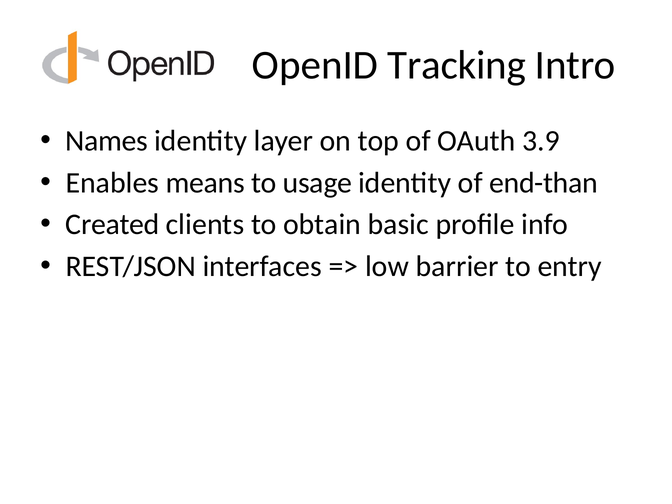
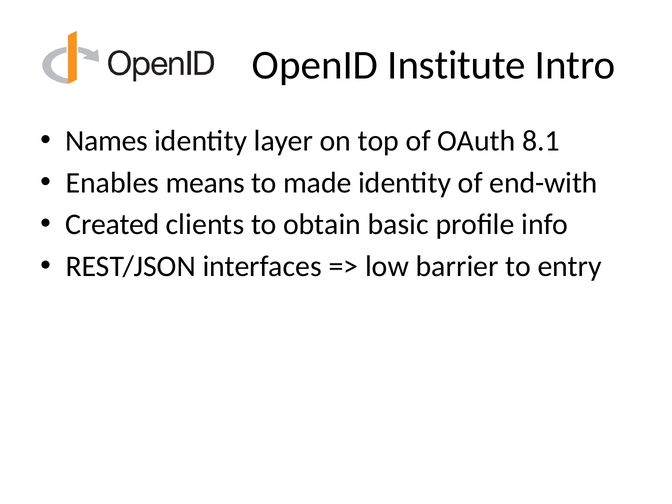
Tracking: Tracking -> Institute (457, 65)
3.9: 3.9 -> 8.1 (541, 141)
usage: usage -> made (317, 183)
end-than: end-than -> end-with (544, 183)
